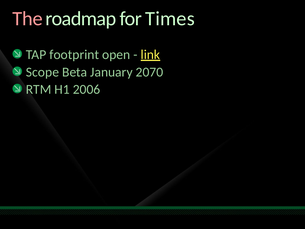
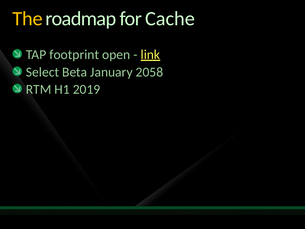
The colour: pink -> yellow (28, 19)
Times: Times -> Cache (170, 19)
Scope: Scope -> Select (43, 72)
2070: 2070 -> 2058 (149, 72)
2006: 2006 -> 2019 (87, 89)
